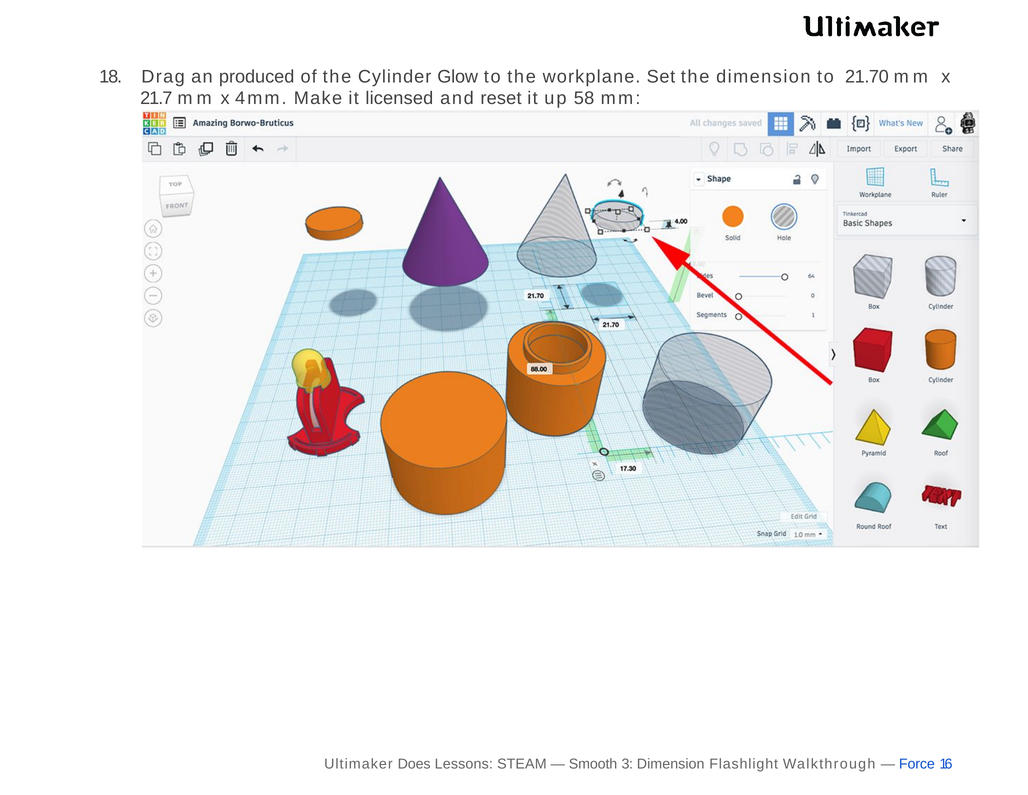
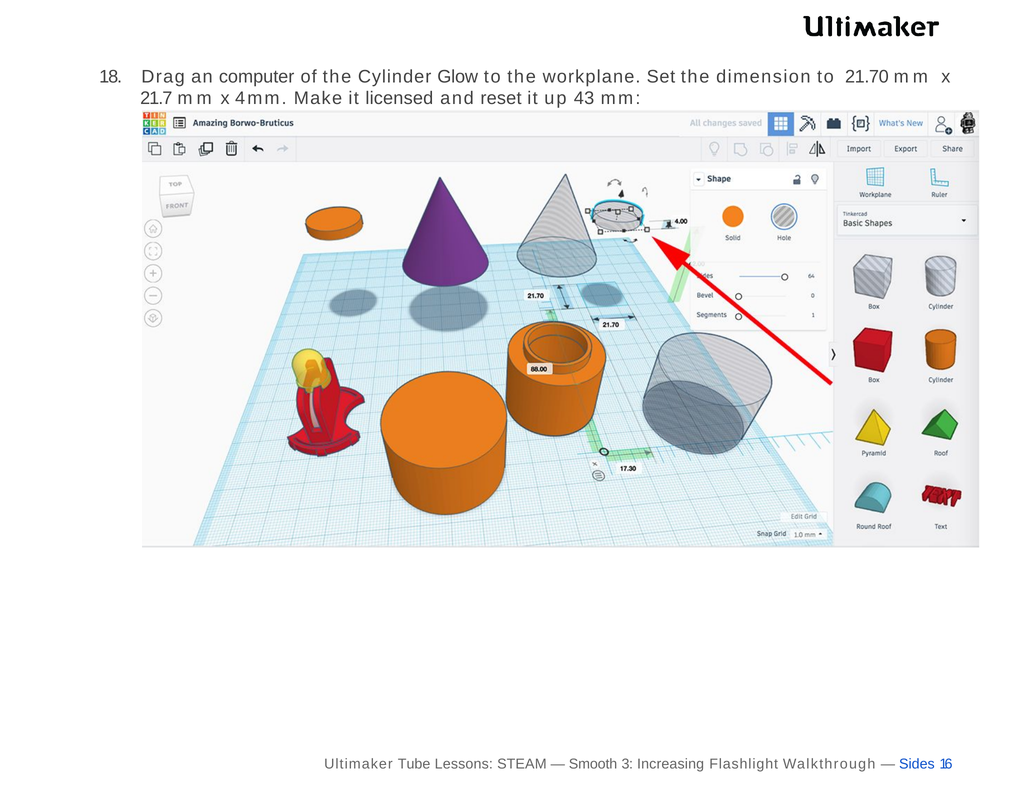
produced: produced -> computer (257, 77)
58: 58 -> 43 (584, 98)
Does: Does -> Tube (414, 763)
3 Dimension: Dimension -> Increasing (671, 763)
Force: Force -> Sides (917, 763)
